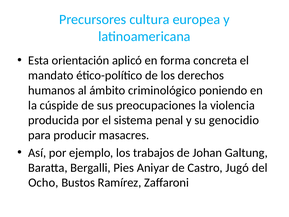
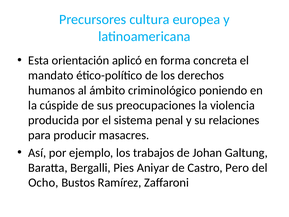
genocidio: genocidio -> relaciones (234, 120)
Jugó: Jugó -> Pero (237, 168)
